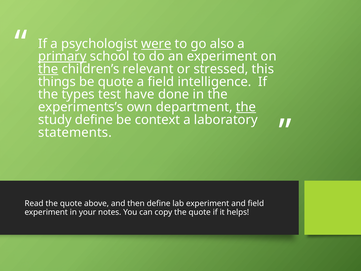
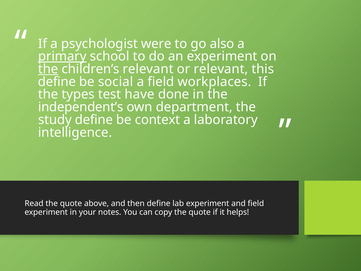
were underline: present -> none (156, 44)
or stressed: stressed -> relevant (221, 69)
things: things -> define (57, 82)
be quote: quote -> social (116, 82)
intelligence: intelligence -> workplaces (214, 82)
experiments’s: experiments’s -> independent’s (81, 107)
the underline: present -> none (246, 107)
statements: statements -> intelligence (75, 132)
